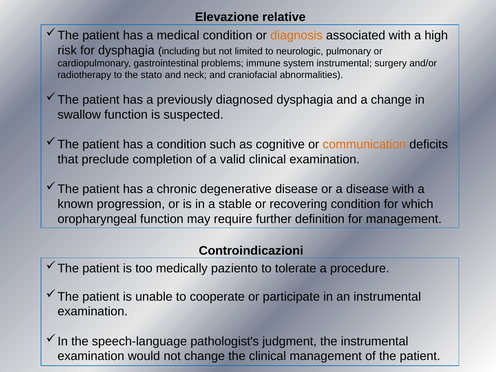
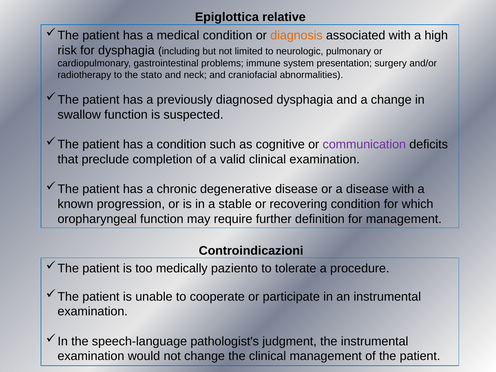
Elevazione: Elevazione -> Epiglottica (227, 17)
system instrumental: instrumental -> presentation (344, 63)
communication colour: orange -> purple (364, 145)
